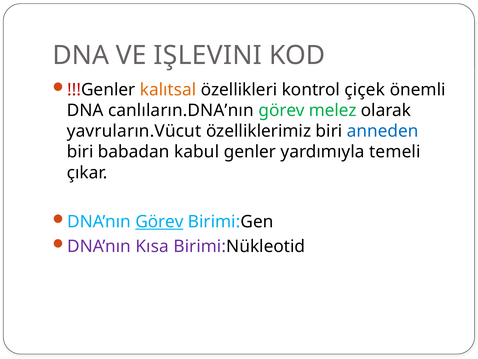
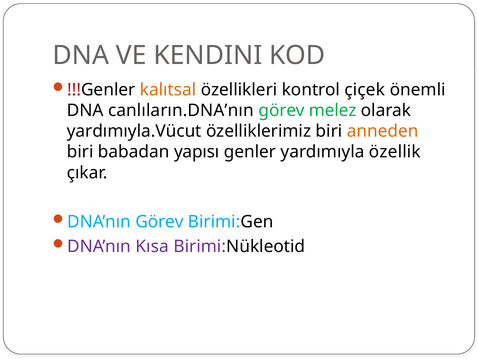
IŞLEVINI: IŞLEVINI -> KENDINI (208, 55)
yavruların.Vücut: yavruların.Vücut -> yardımıyla.Vücut (134, 131)
anneden colour: blue -> orange (383, 131)
kabul: kabul -> yapısı (197, 152)
temeli: temeli -> özellik (395, 152)
Görev underline: present -> none (159, 222)
